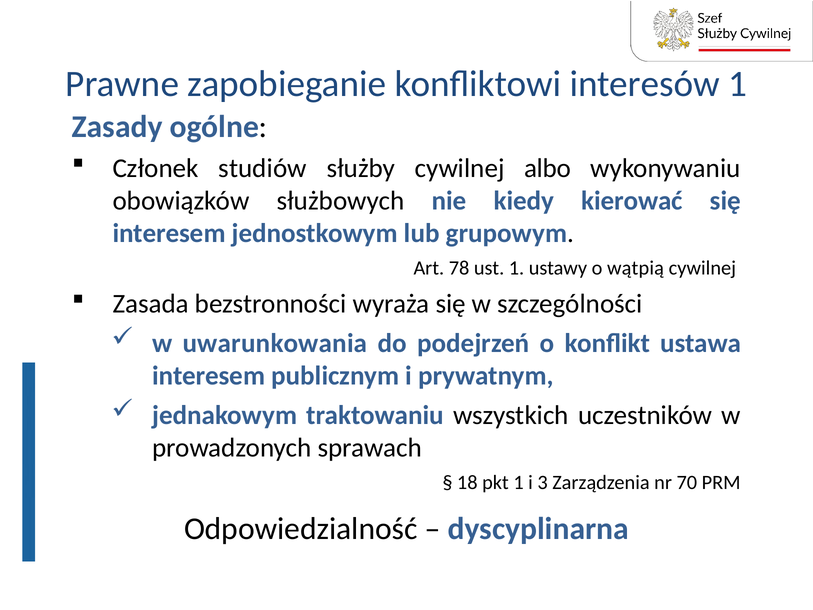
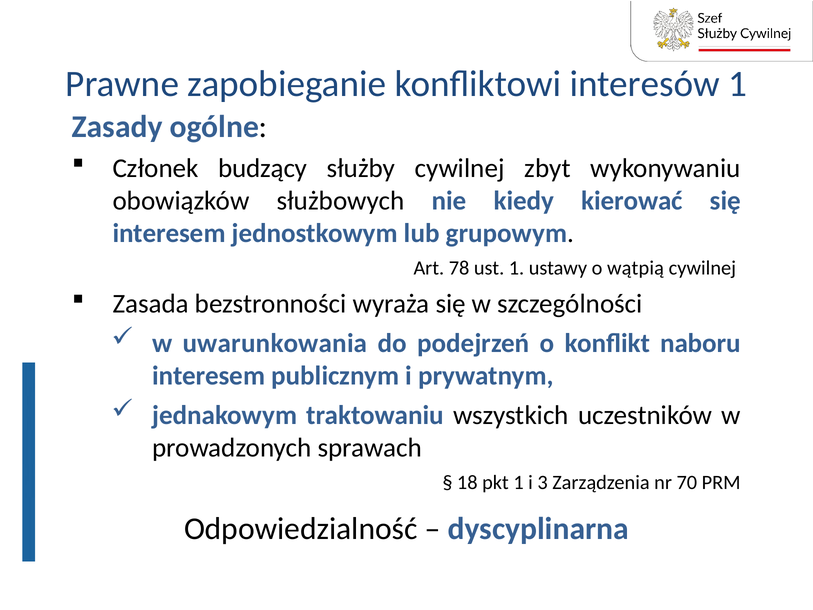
studiów: studiów -> budzący (263, 168)
albo: albo -> zbyt (547, 168)
ustawa: ustawa -> naboru (701, 343)
